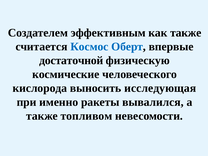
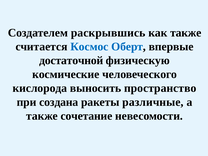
эффективным: эффективным -> раскрывшись (108, 33)
исследующая: исследующая -> пространство (160, 88)
именно: именно -> создана (59, 102)
вывалился: вывалился -> различные (153, 102)
топливом: топливом -> сочетание (86, 116)
